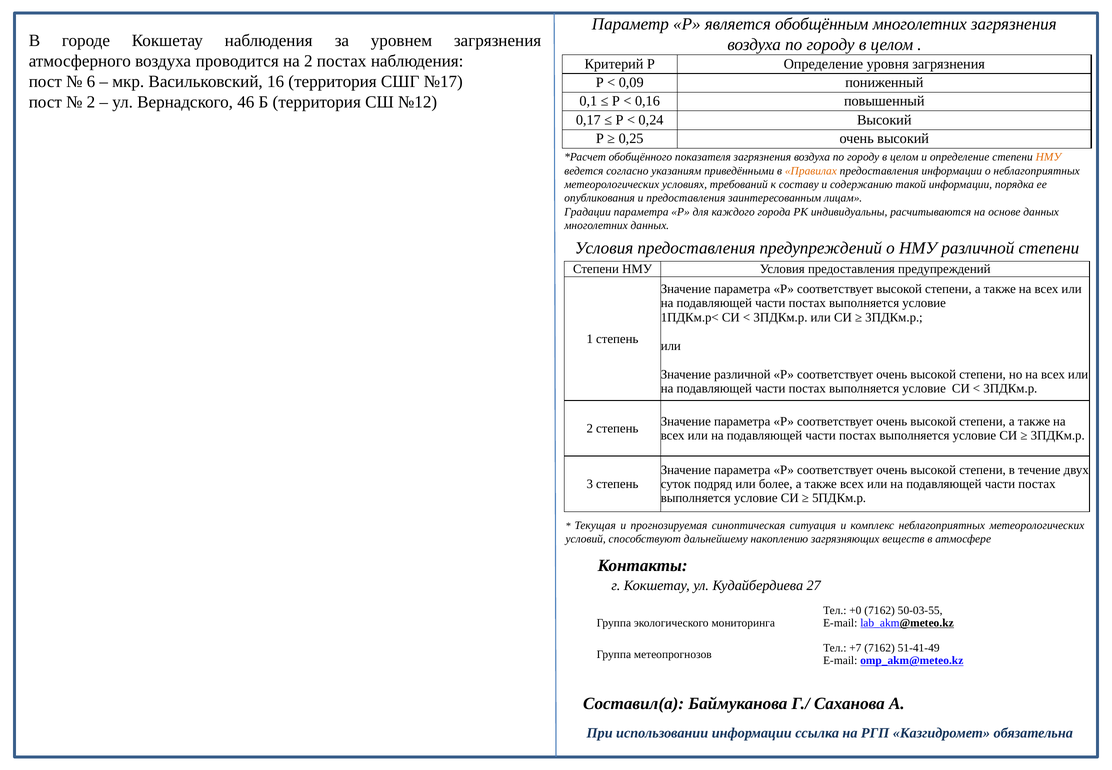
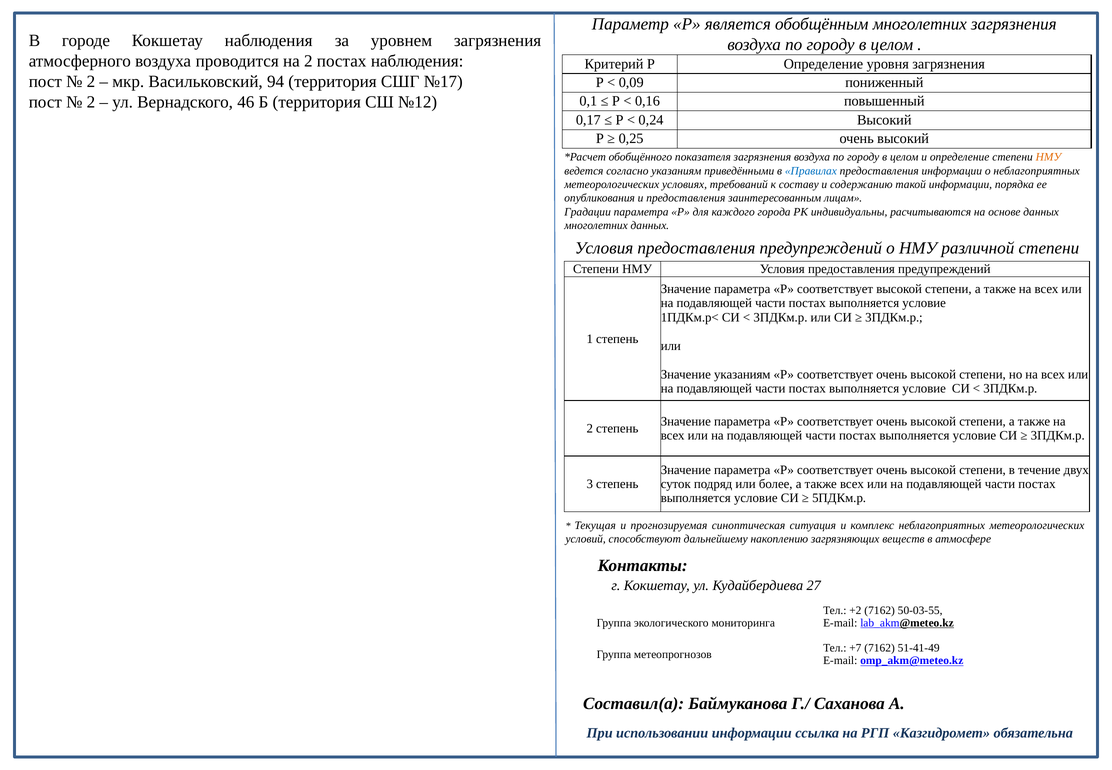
6: 6 -> 2 (91, 82)
16: 16 -> 94 (276, 82)
Правилах colour: orange -> blue (811, 171)
Значение различной: различной -> указаниям (742, 374)
+0: +0 -> +2 (855, 610)
